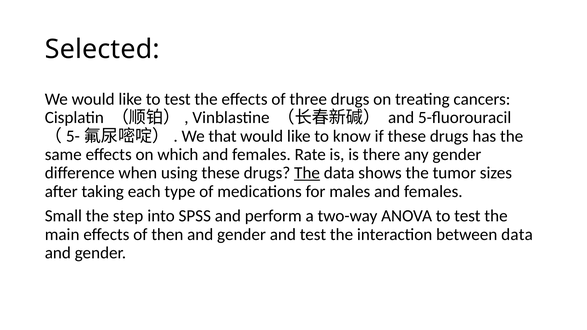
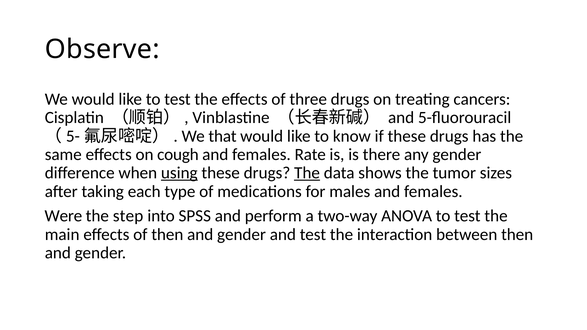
Selected: Selected -> Observe (102, 49)
which: which -> cough (178, 155)
using underline: none -> present (179, 173)
Small: Small -> Were (63, 216)
between data: data -> then (517, 235)
